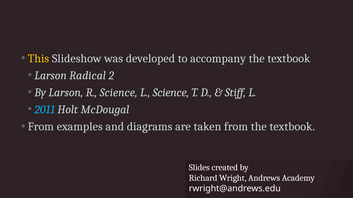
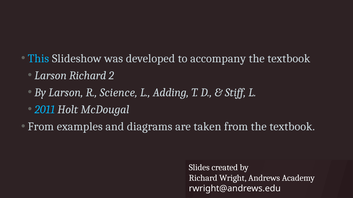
This colour: yellow -> light blue (38, 59)
Larson Radical: Radical -> Richard (88, 76)
L Science: Science -> Adding (171, 93)
